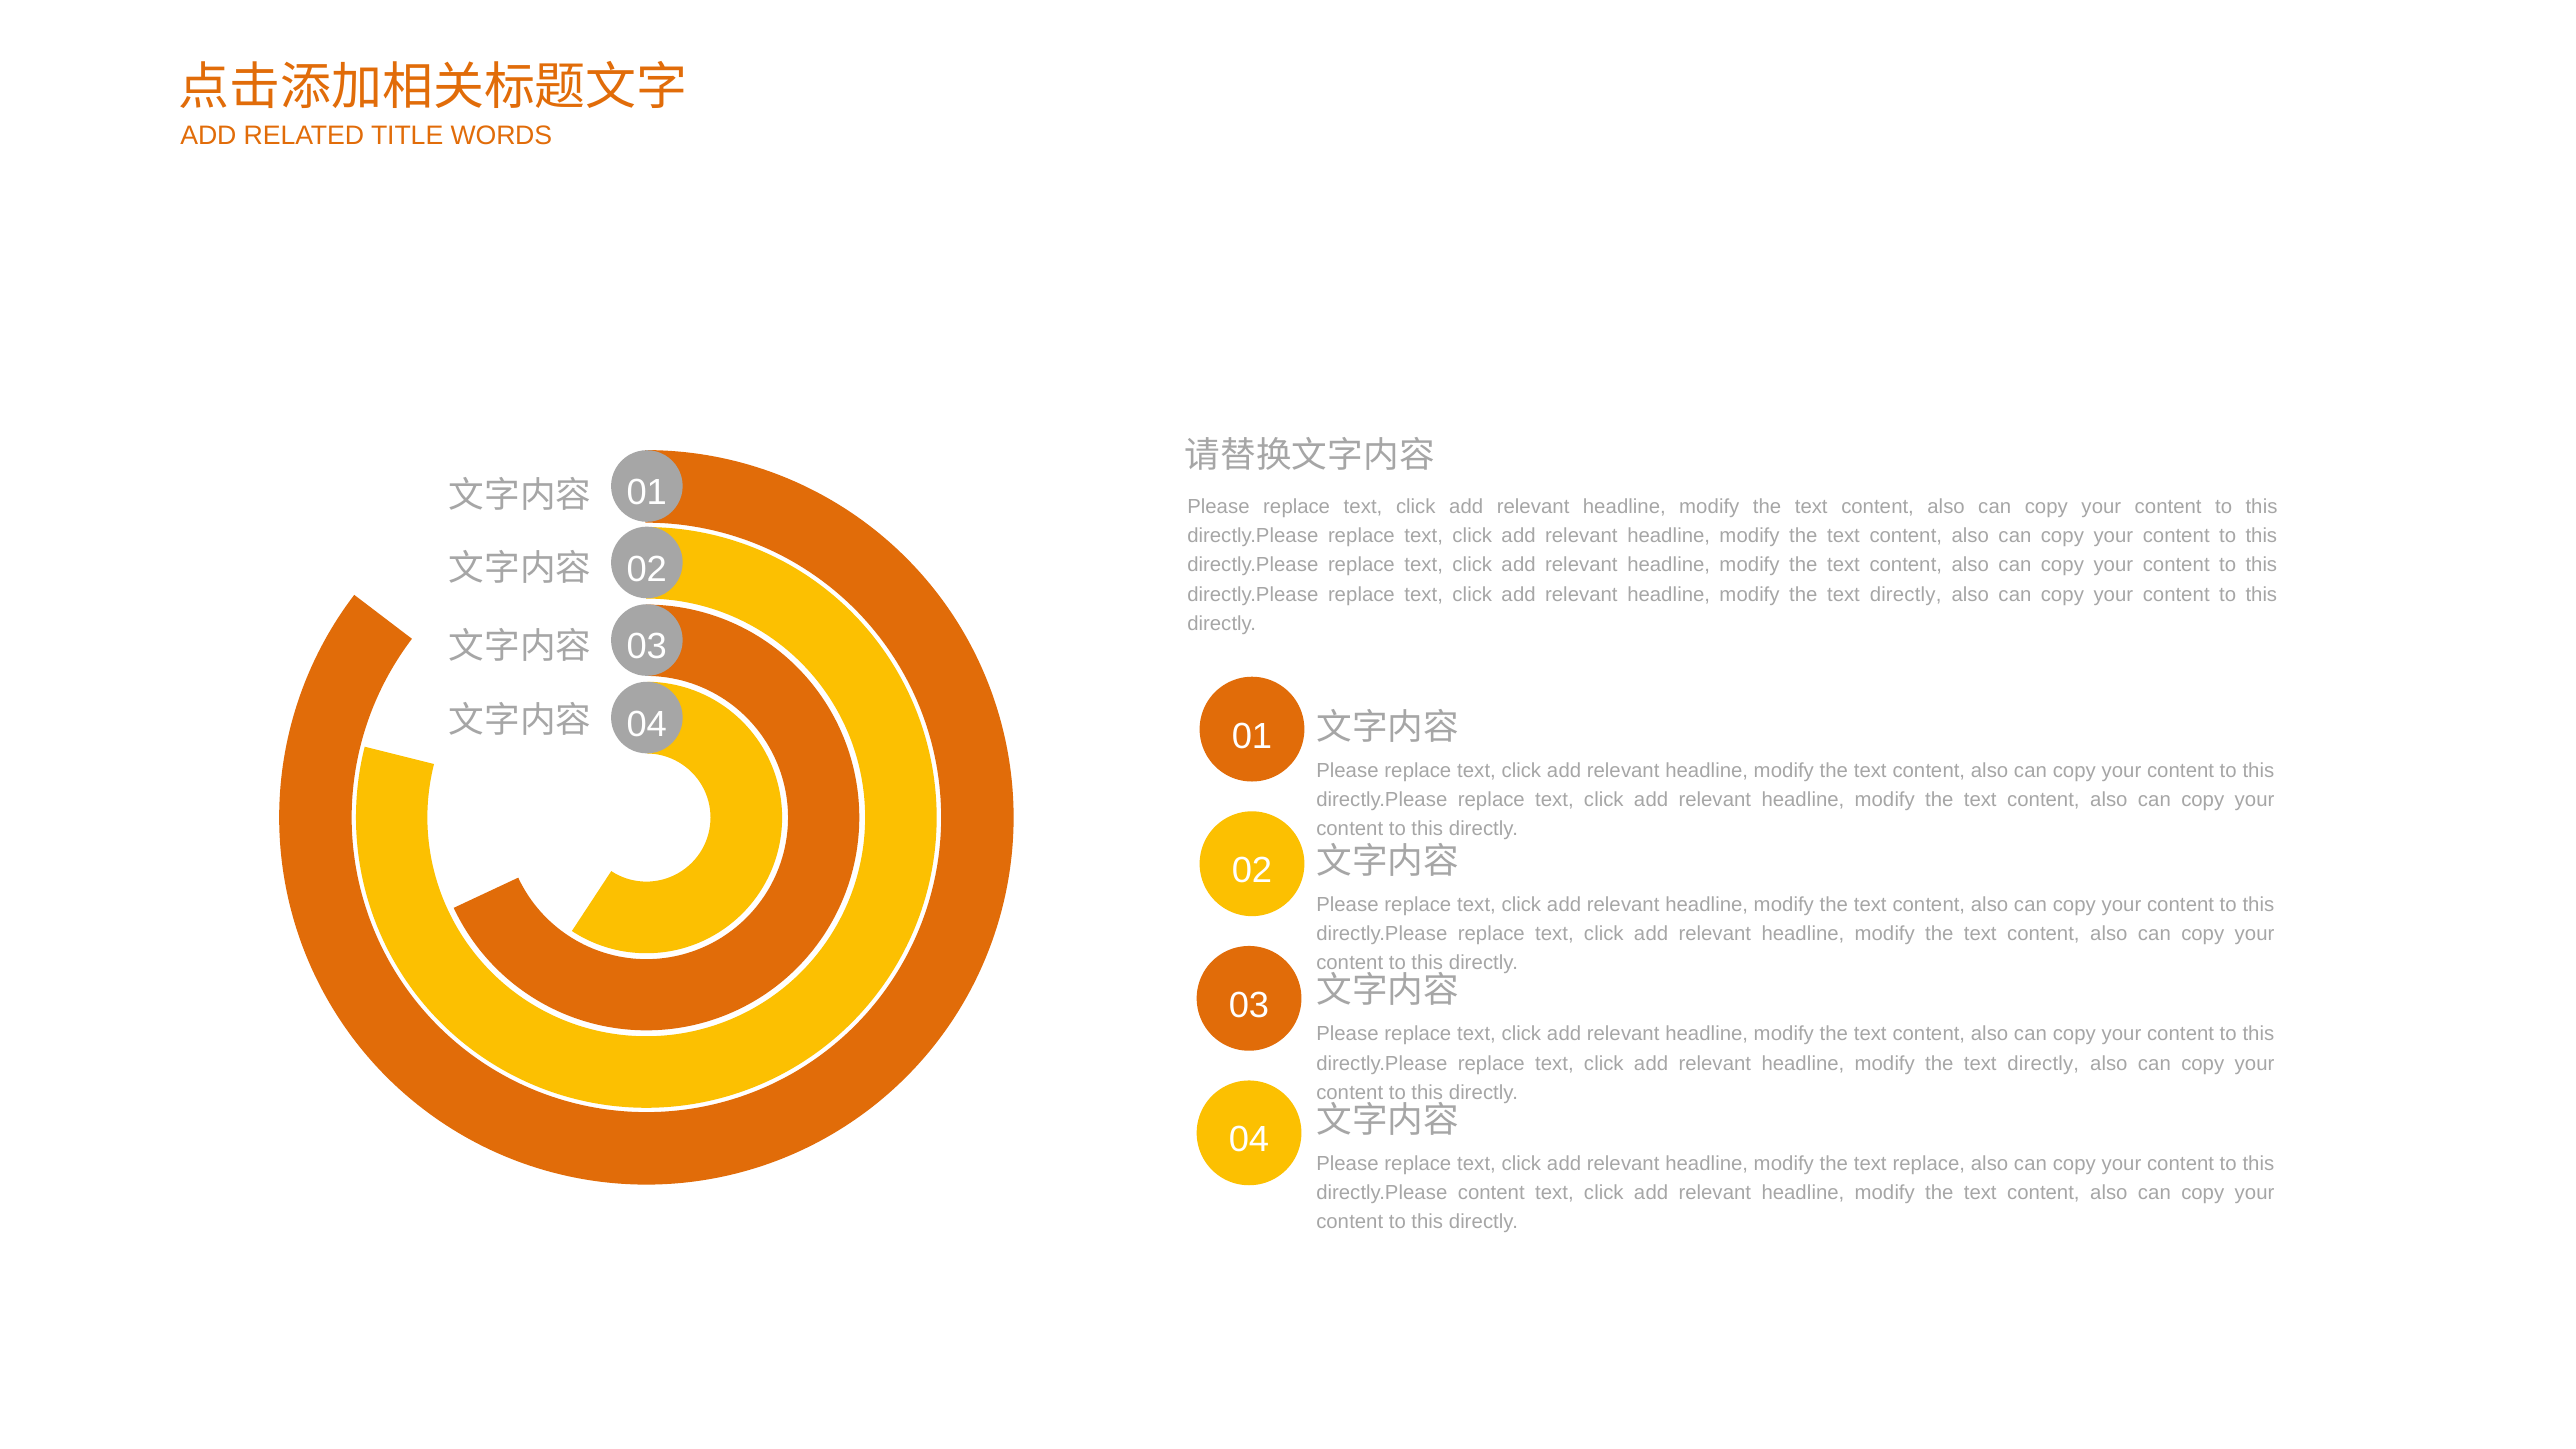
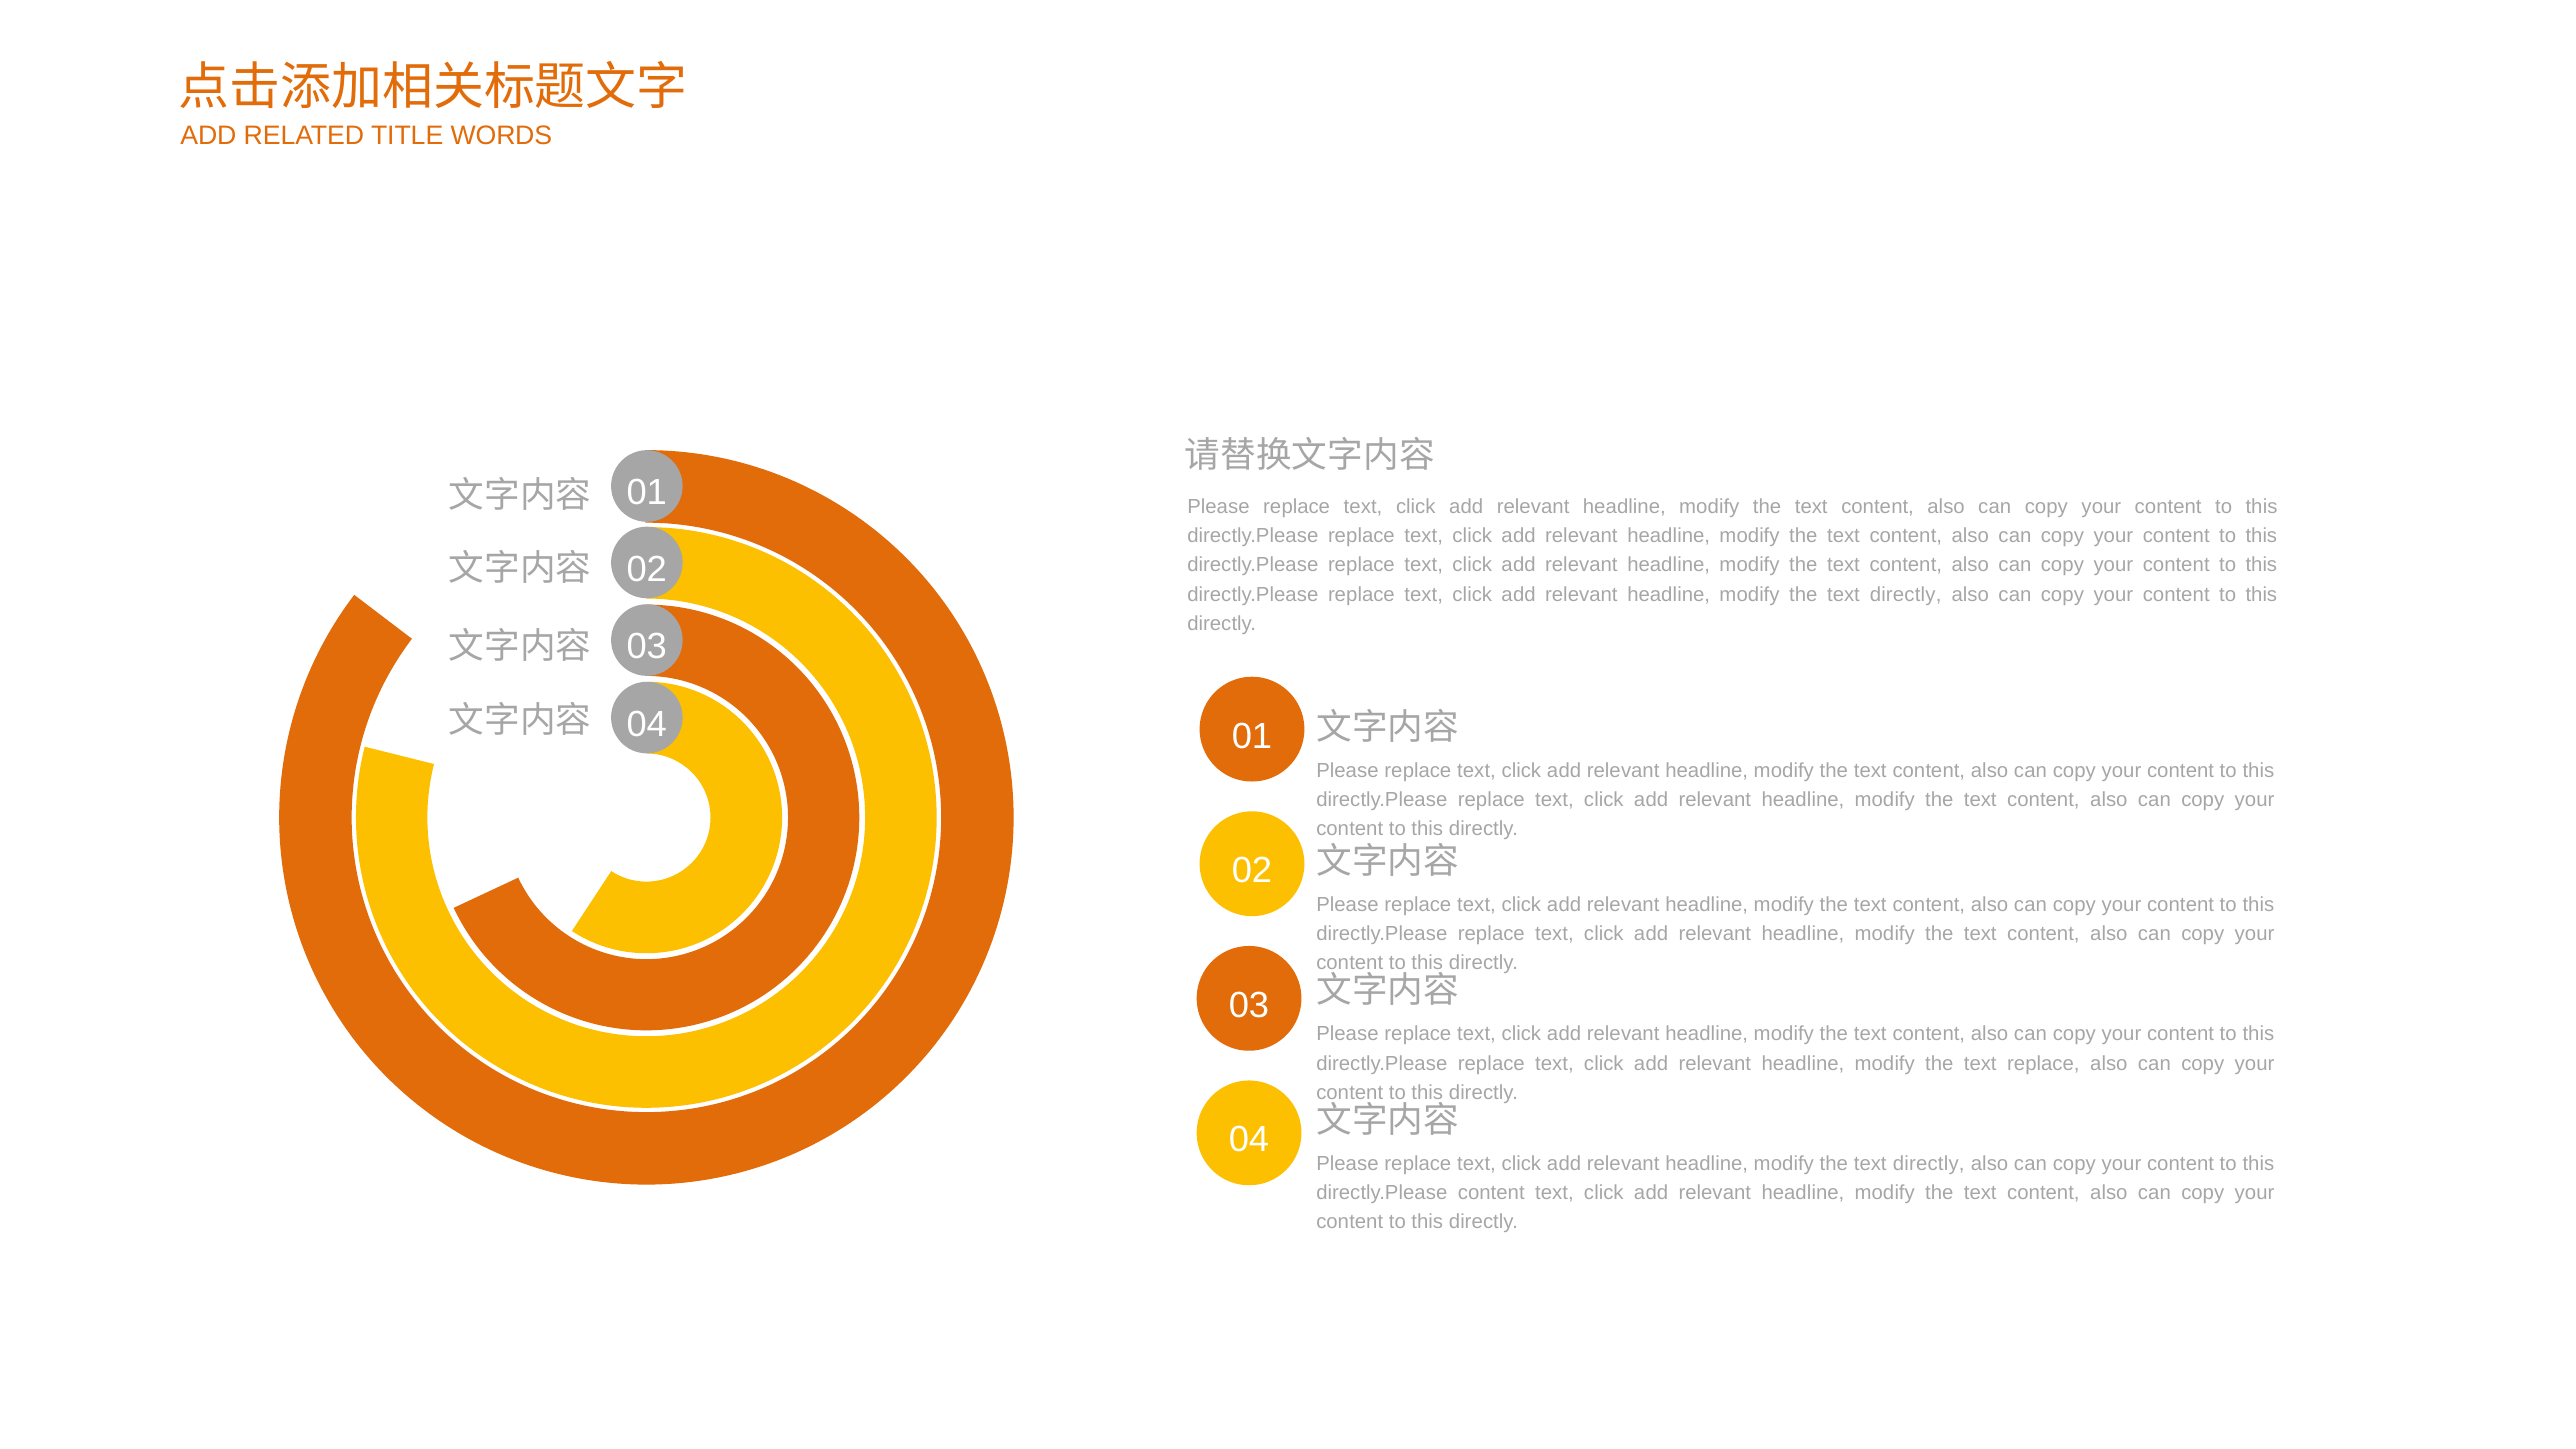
directly: directly -> replace (2043, 1063)
replace: replace -> directly (1929, 1164)
